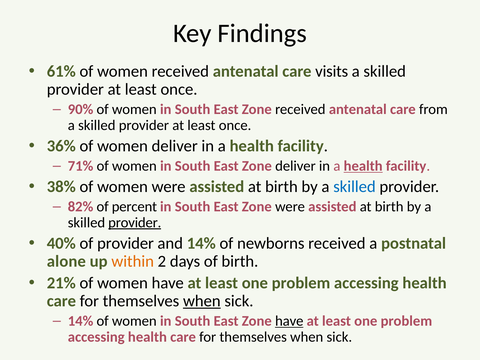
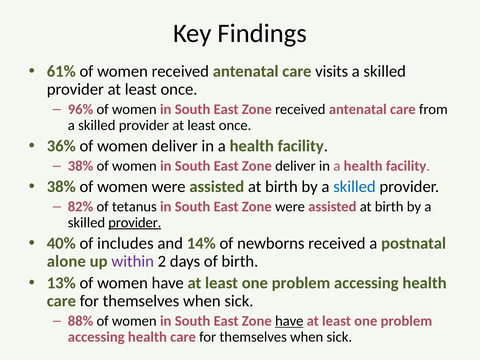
90%: 90% -> 96% (81, 109)
71%: 71% -> 38% (81, 166)
health underline: present -> none (363, 166)
percent: percent -> tetanus (134, 207)
of provider: provider -> includes (125, 243)
within colour: orange -> purple (133, 261)
21%: 21% -> 13% (61, 283)
when underline: present -> none (202, 301)
14%: 14% -> 88% (81, 321)
